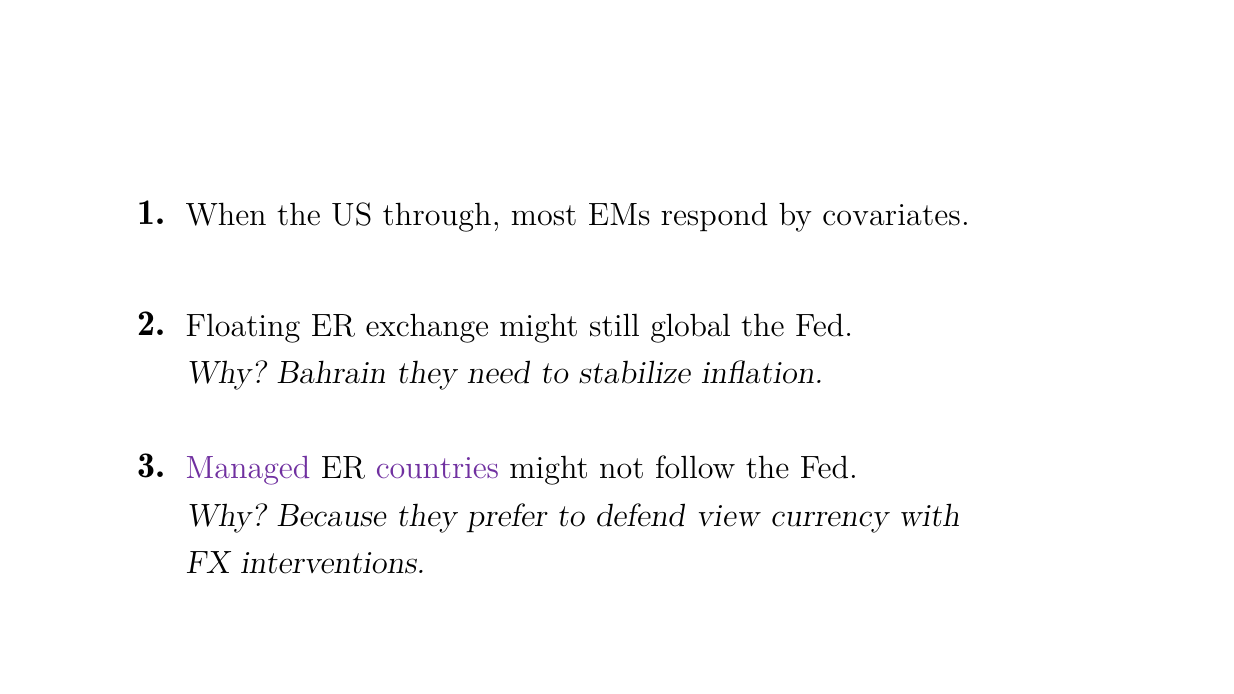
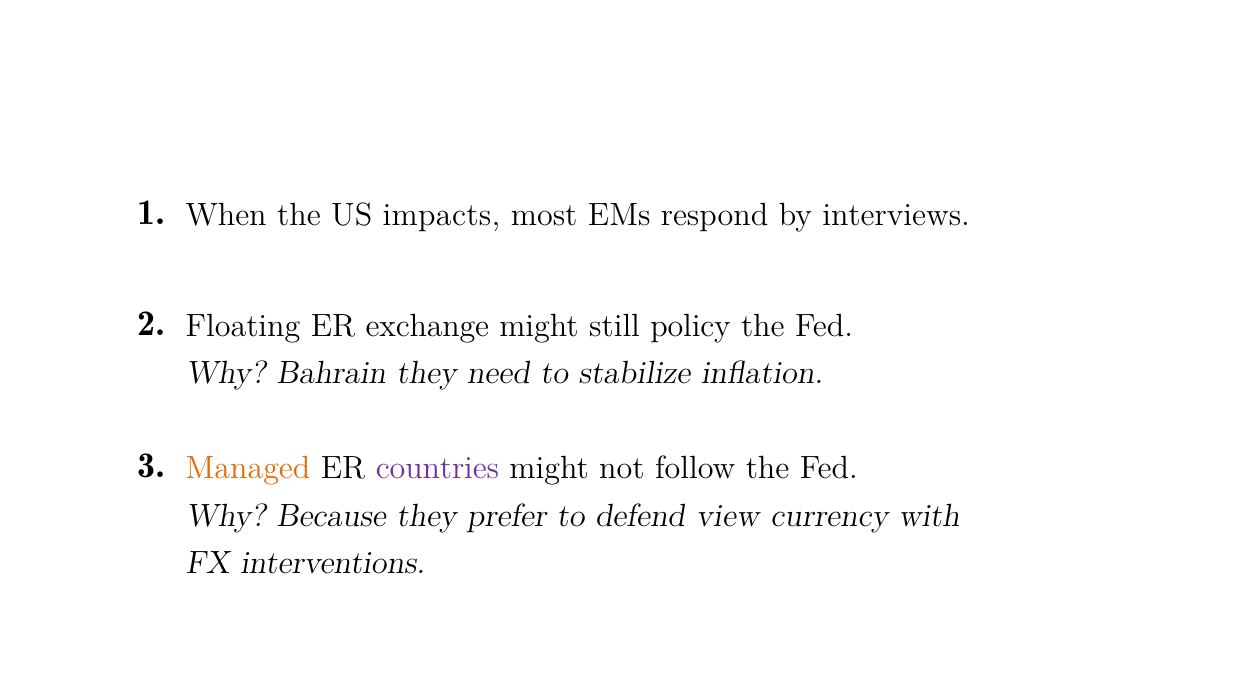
through: through -> impacts (441, 215)
covariates: covariates -> interviews (896, 215)
global: global -> policy (691, 326)
Managed colour: purple -> orange (248, 468)
